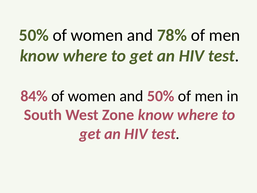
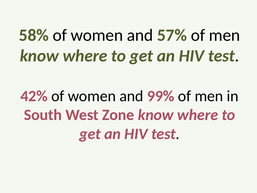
50%: 50% -> 58% (34, 35)
78%: 78% -> 57% (172, 35)
84%: 84% -> 42% (34, 96)
and 50%: 50% -> 99% (161, 96)
